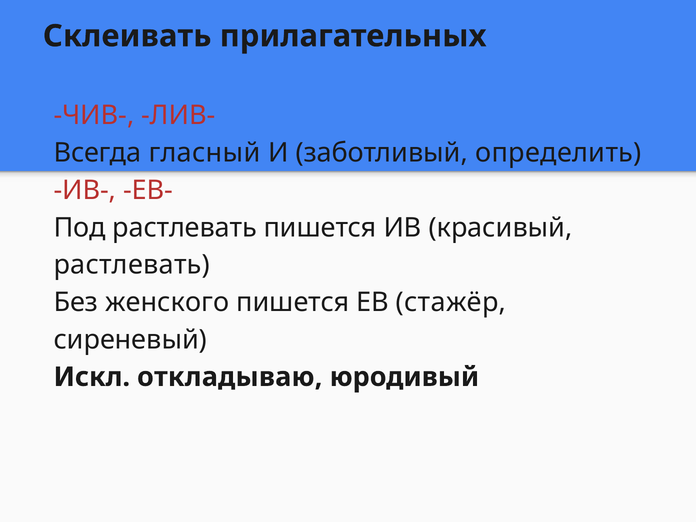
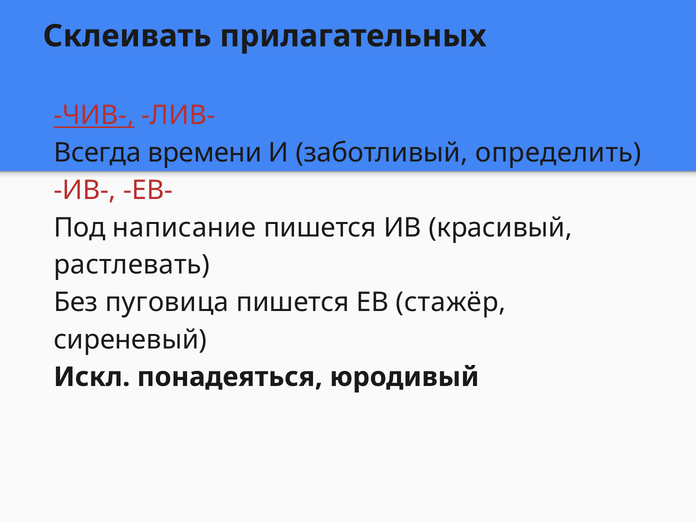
ЧИВ- underline: none -> present (94, 116)
гласный: гласный -> времени (205, 153)
Под растлевать: растлевать -> написание (184, 228)
женского: женского -> пуговица (167, 302)
откладываю: откладываю -> понадеяться (230, 377)
